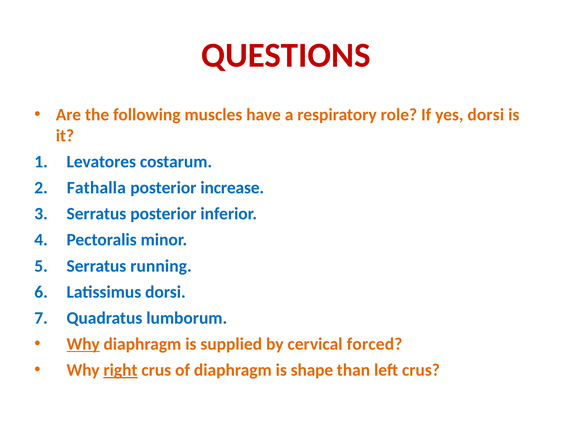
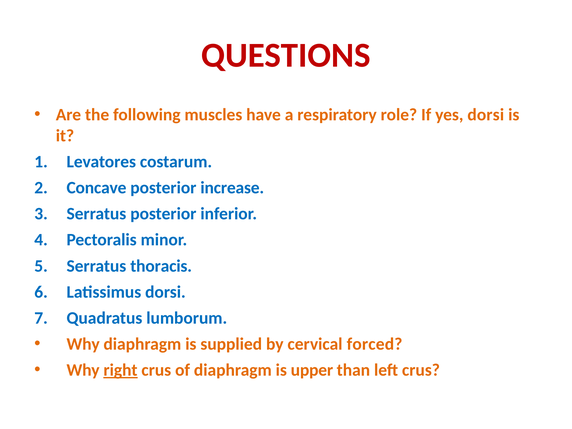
Fathalla: Fathalla -> Concave (96, 188)
running: running -> thoracis (161, 266)
Why underline: present -> none (83, 344)
shape: shape -> upper (312, 370)
